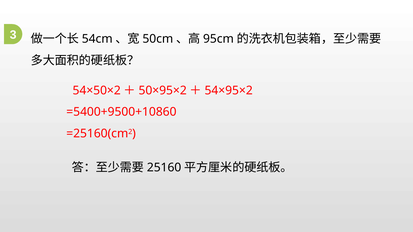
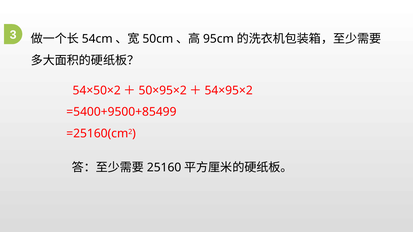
=5400+9500+10860: =5400+9500+10860 -> =5400+9500+85499 (121, 112)
